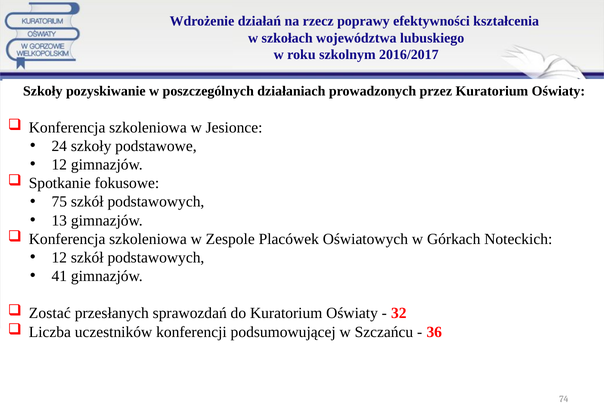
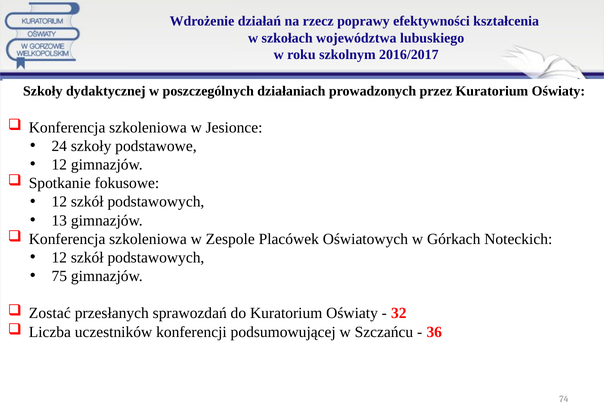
pozyskiwanie: pozyskiwanie -> dydaktycznej (106, 91)
75: 75 -> 12 (59, 202)
41: 41 -> 75 (59, 276)
